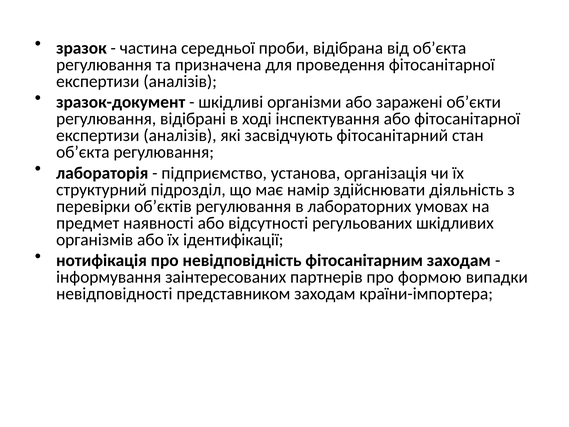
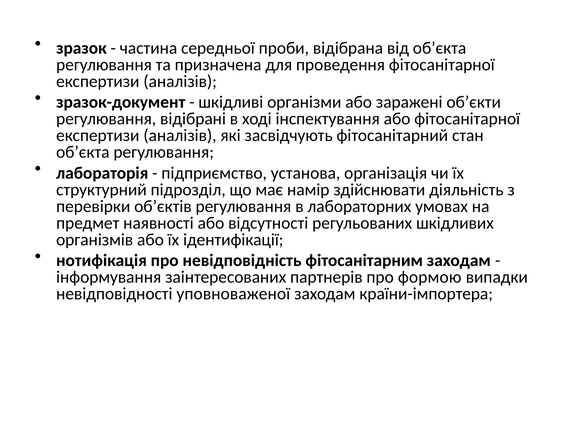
представником: представником -> уповноваженої (233, 294)
